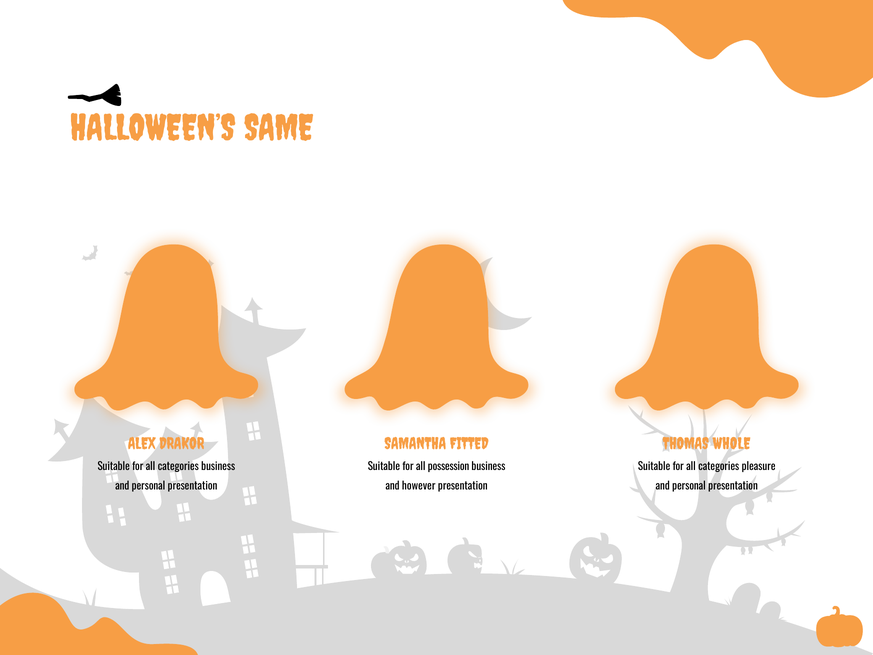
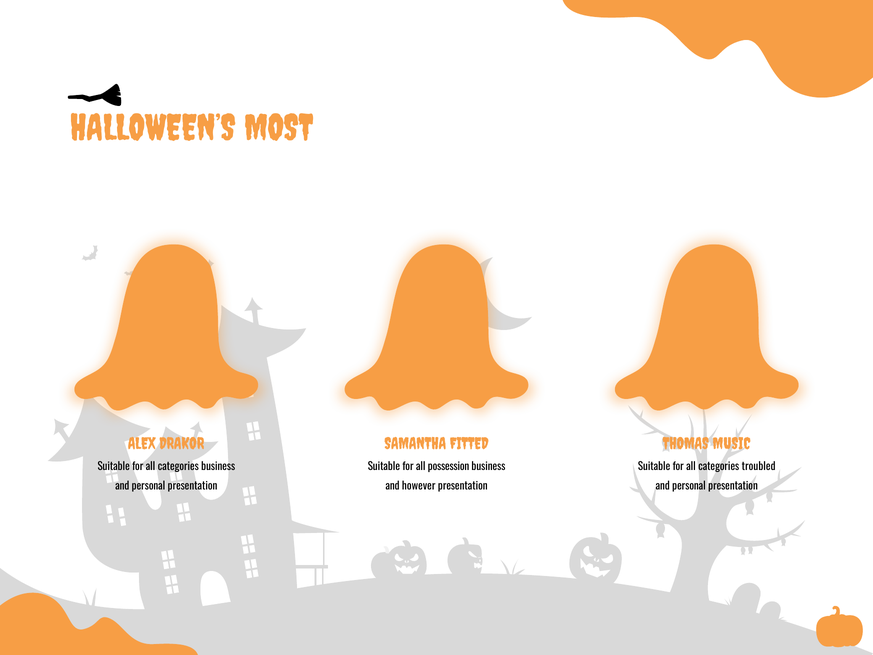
SAME: SAME -> MOST (279, 128)
WHOLE: WHOLE -> MUSIC (732, 444)
pleasure: pleasure -> troubled (759, 466)
